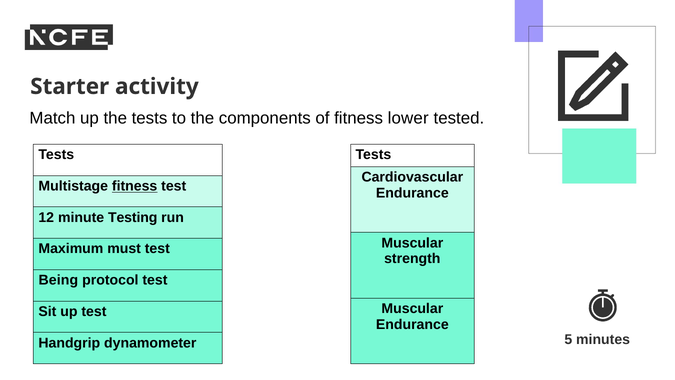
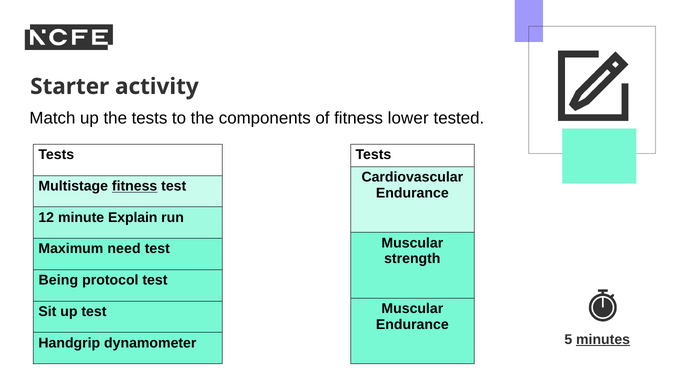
Testing: Testing -> Explain (133, 217)
must: must -> need (124, 249)
minutes underline: none -> present (603, 339)
